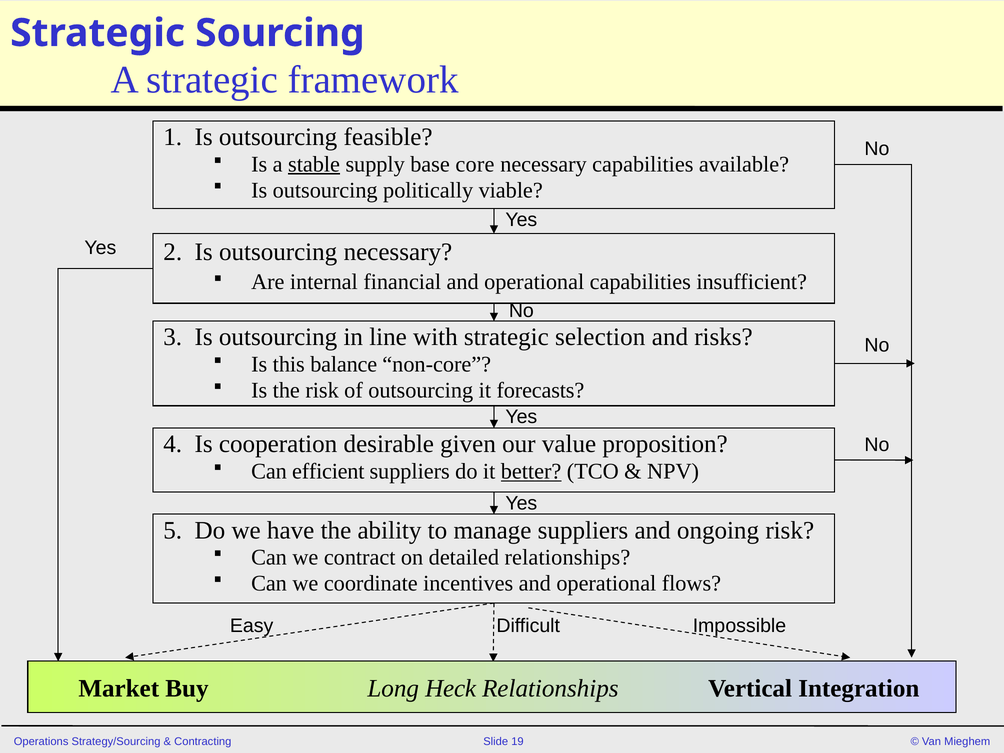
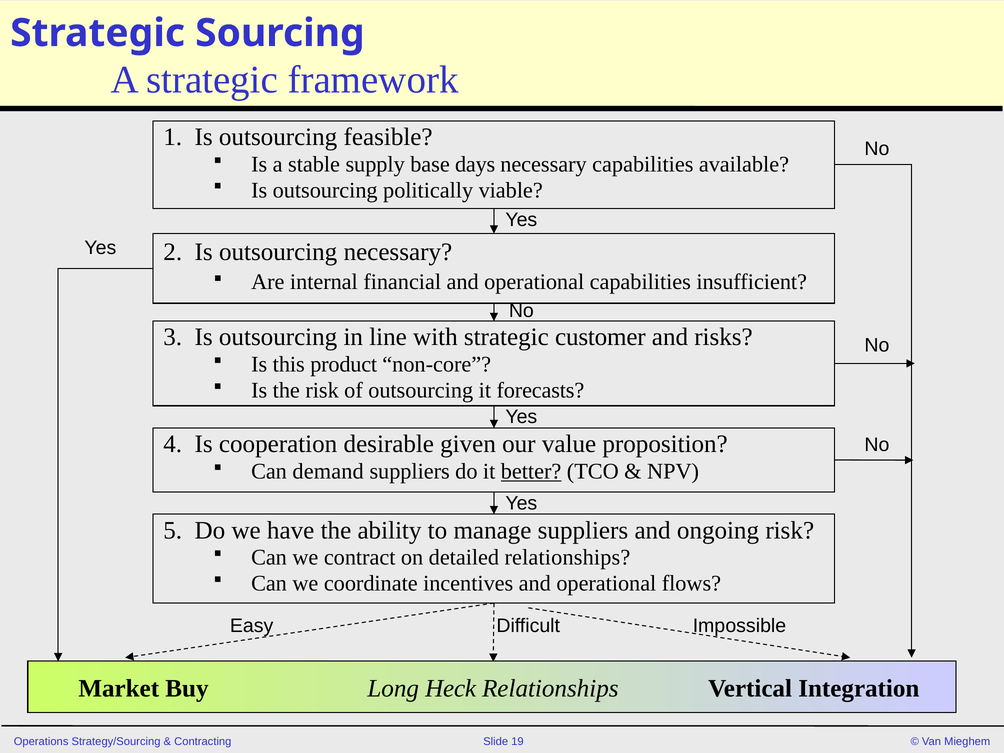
stable underline: present -> none (314, 164)
core: core -> days (475, 164)
selection: selection -> customer (600, 337)
balance: balance -> product (344, 364)
efficient: efficient -> demand (328, 471)
